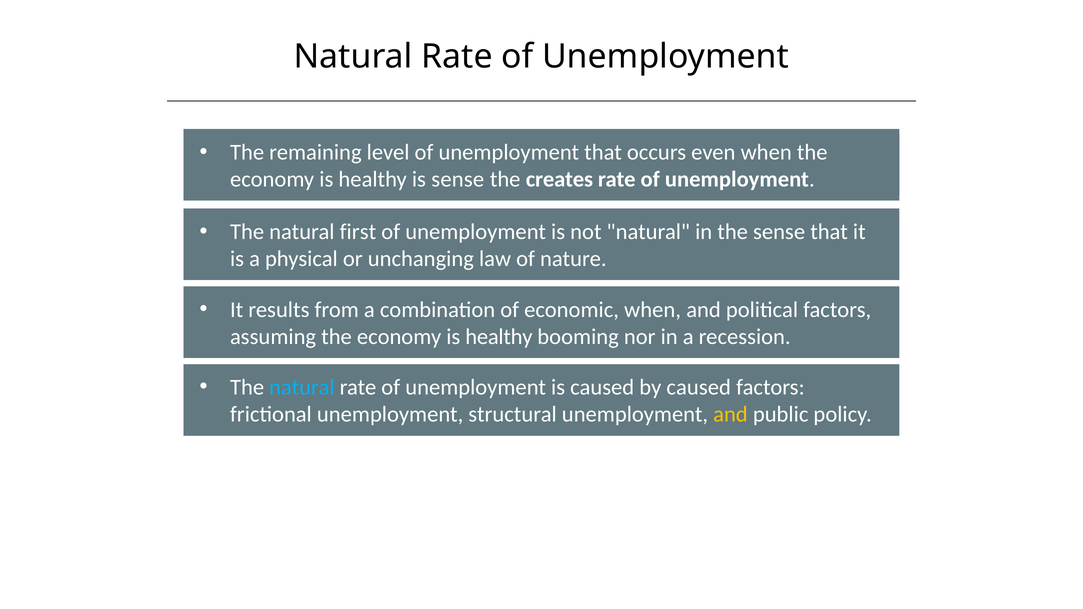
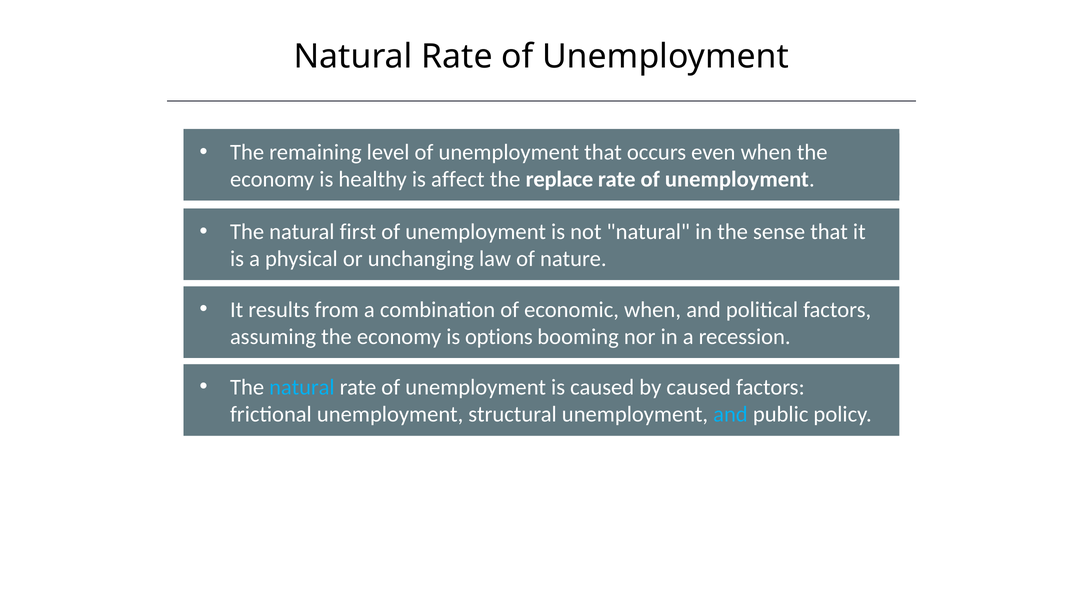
is sense: sense -> affect (458, 180)
creates: creates -> replace (559, 180)
healthy: healthy -> options (499, 337)
and colour: yellow -> light blue (730, 414)
